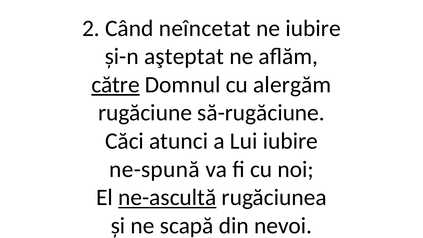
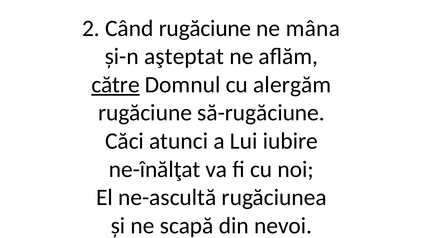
Când neîncetat: neîncetat -> rugăciune (205, 28)
ne iubire: iubire -> mâna (313, 28)
ne-spună: ne-spună -> ne-înălţat (155, 169)
ne-ascultă underline: present -> none (167, 197)
